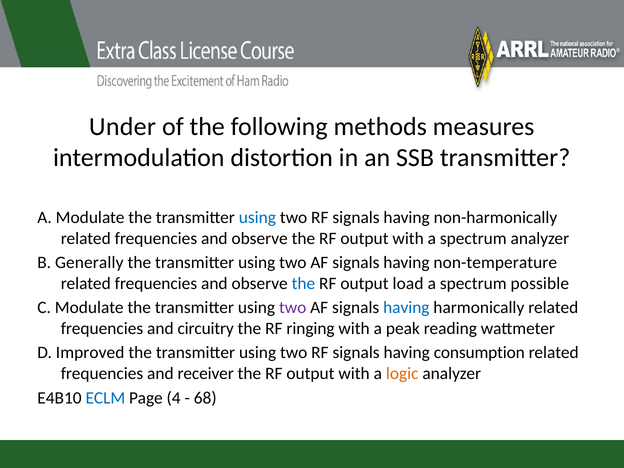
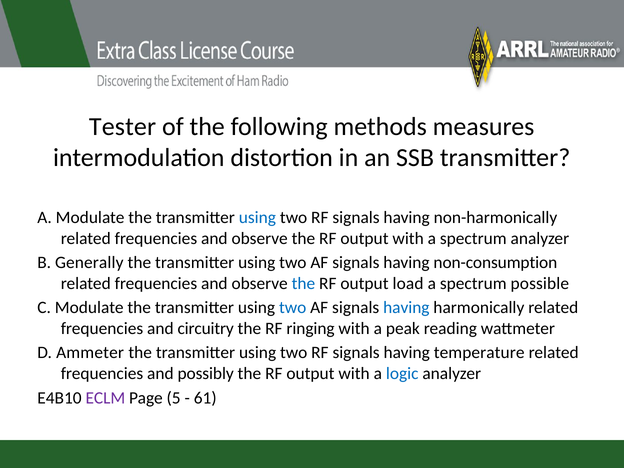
Under: Under -> Tester (123, 127)
non-temperature: non-temperature -> non-consumption (495, 263)
two colour: purple -> blue (293, 308)
Improved: Improved -> Ammeter (90, 353)
consumption: consumption -> temperature (479, 353)
receiver: receiver -> possibly (206, 374)
logic colour: orange -> blue (402, 374)
ECLM colour: blue -> purple (105, 398)
4: 4 -> 5 (174, 398)
68: 68 -> 61 (205, 398)
